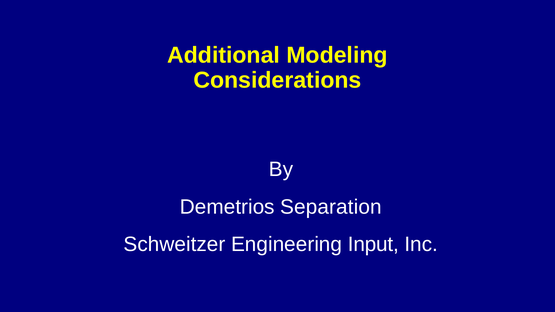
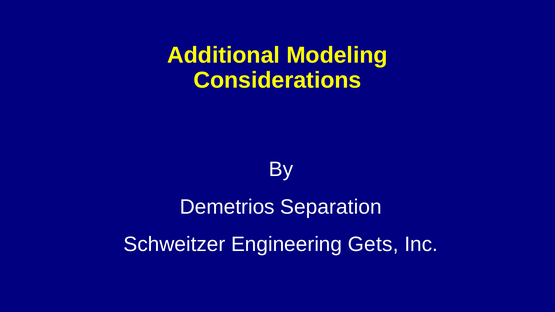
Input: Input -> Gets (373, 244)
